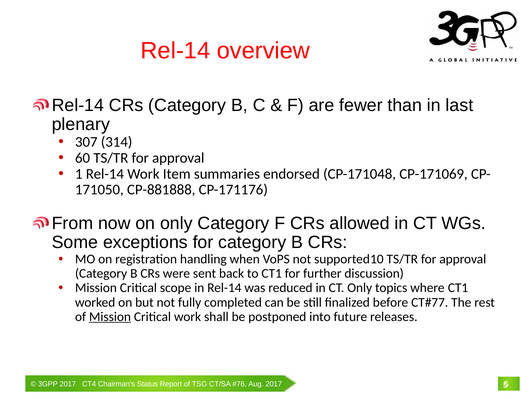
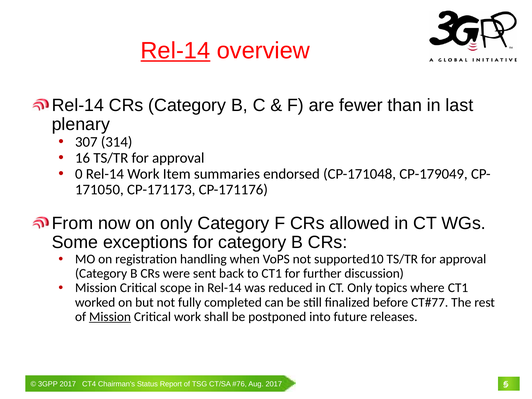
Rel-14 underline: none -> present (175, 51)
60: 60 -> 16 (83, 158)
1: 1 -> 0 (79, 174)
CP-171069: CP-171069 -> CP-179049 (433, 174)
CP-881888: CP-881888 -> CP-171173 (161, 190)
